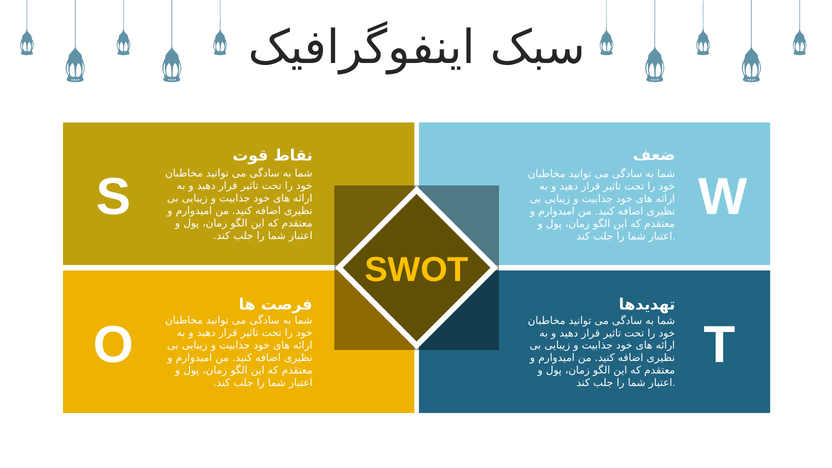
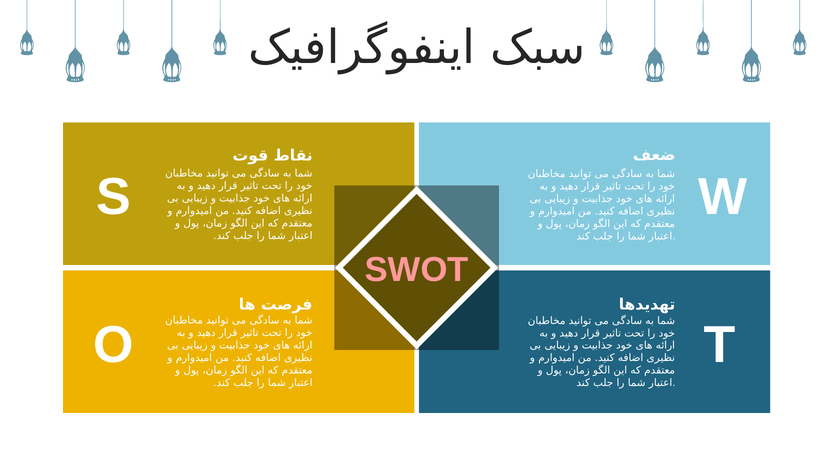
SWOT colour: yellow -> pink (417, 270)
